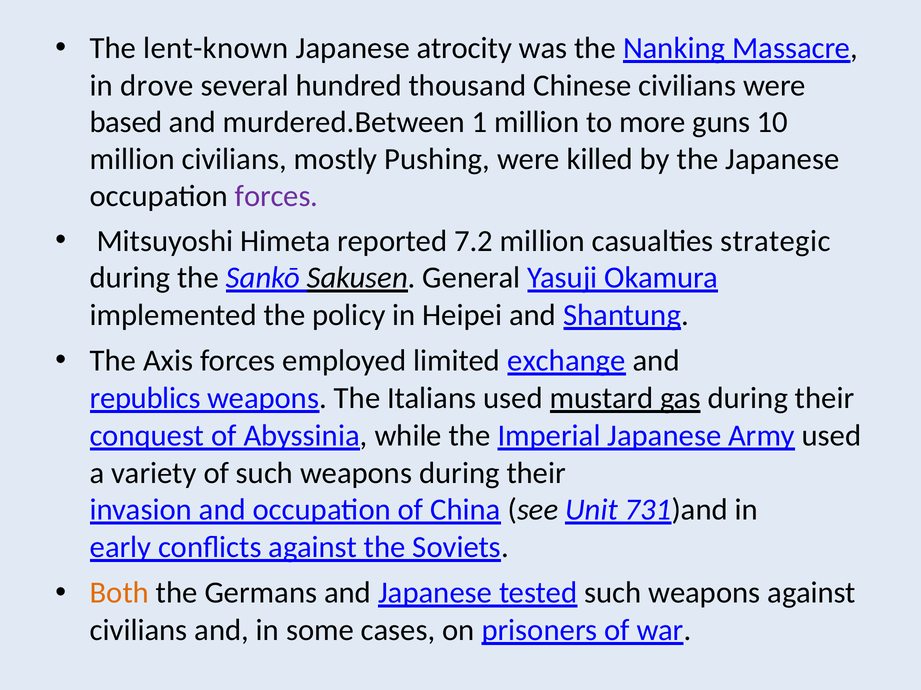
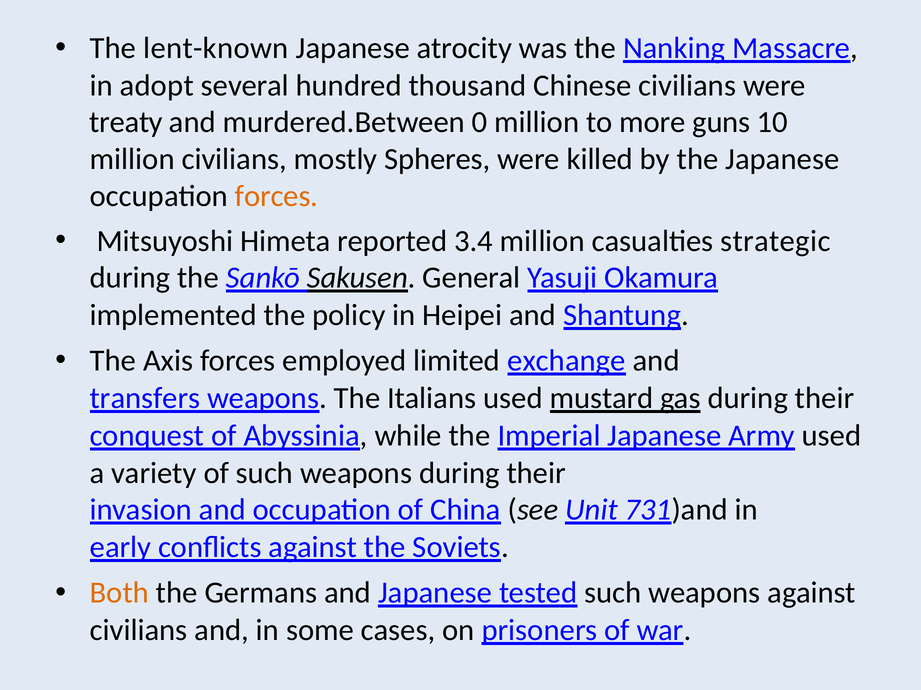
drove: drove -> adopt (157, 86)
based: based -> treaty (126, 123)
1: 1 -> 0 (480, 123)
Pushing: Pushing -> Spheres (437, 159)
forces colour: purple -> orange (277, 196)
7.2: 7.2 -> 3.4 (474, 241)
republics: republics -> transfers (145, 399)
